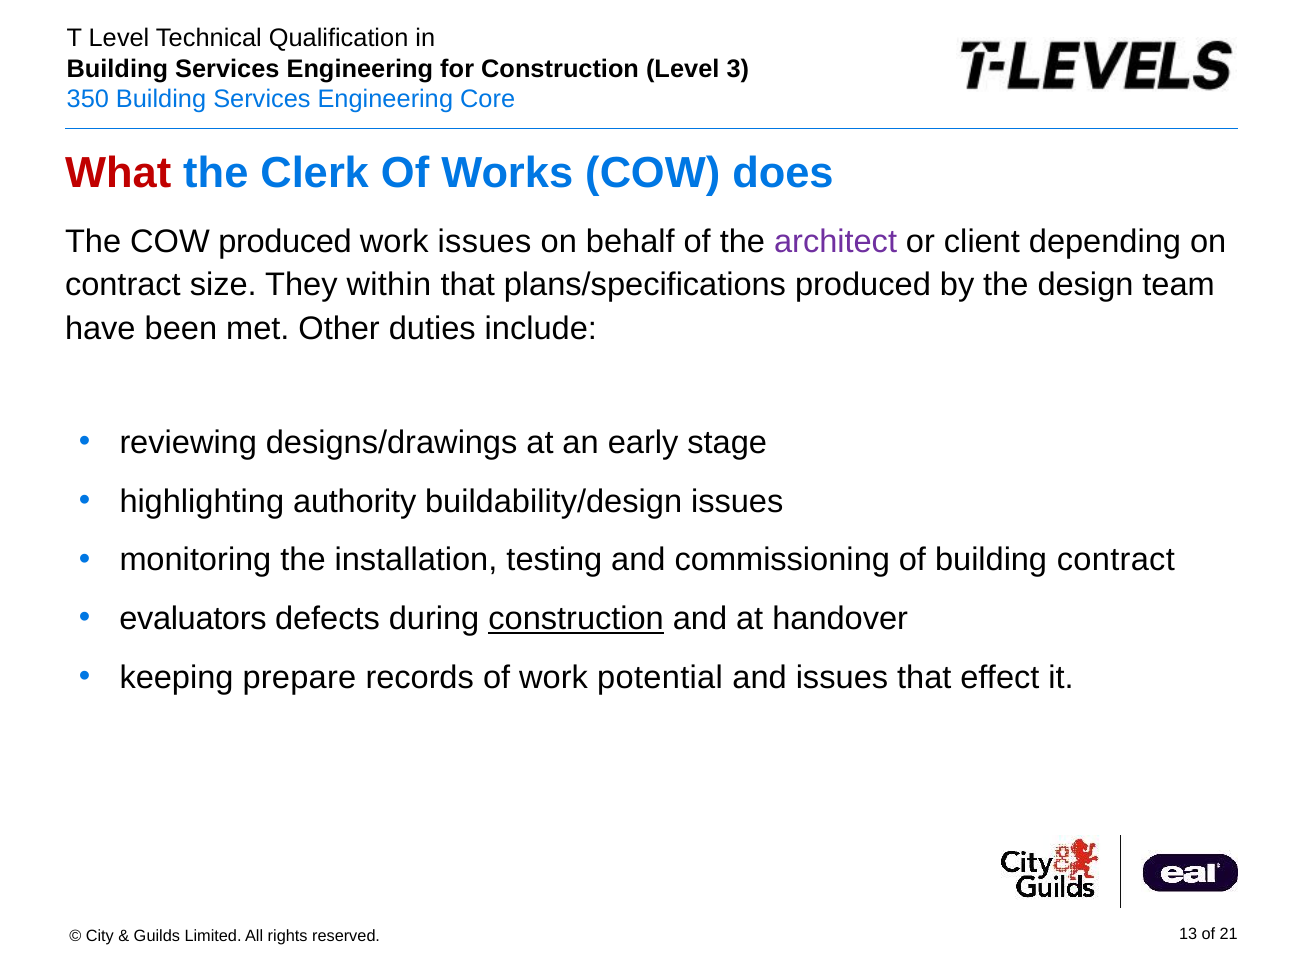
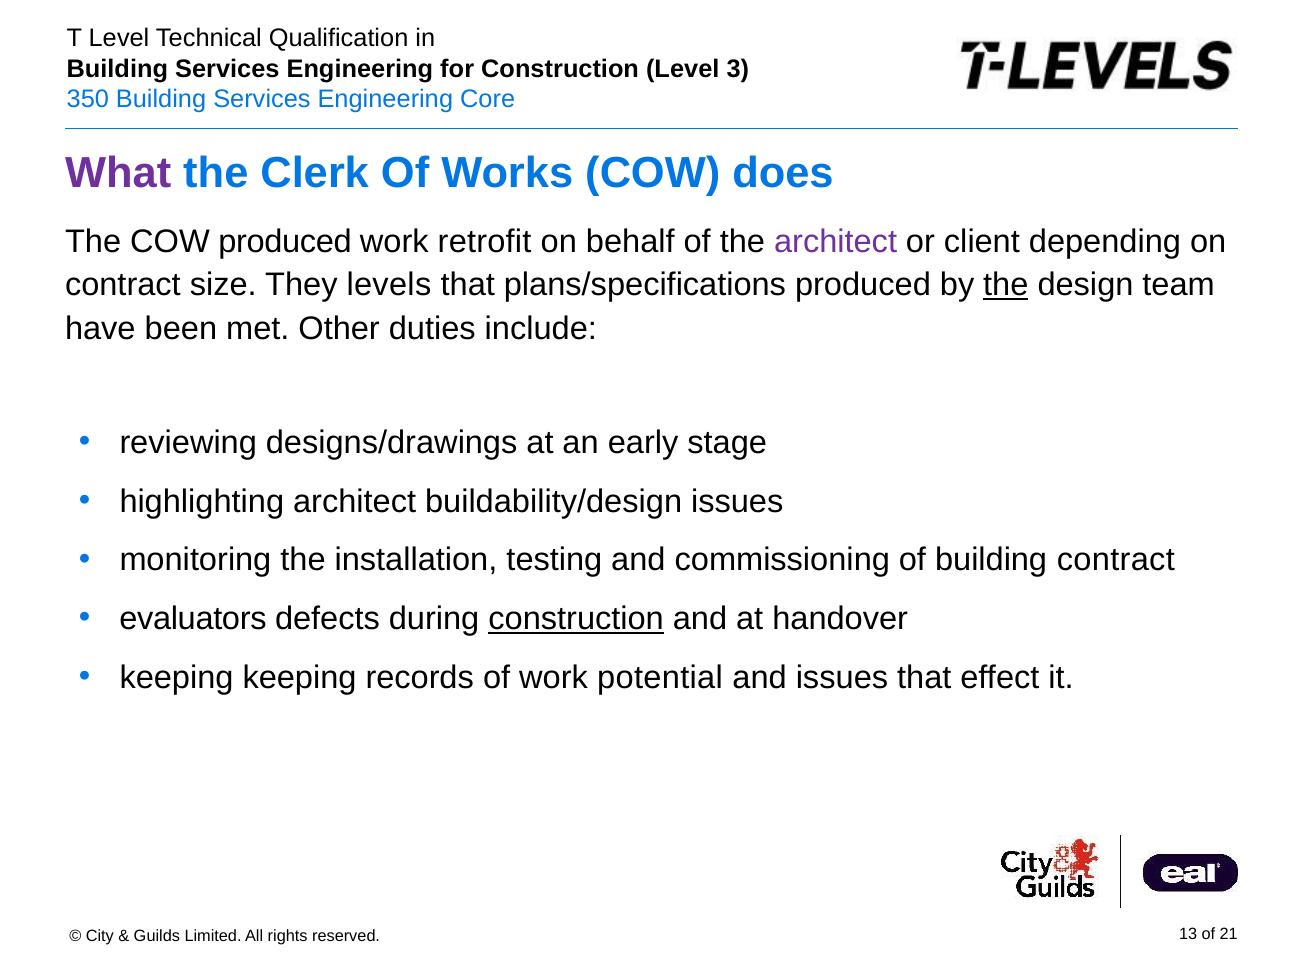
What colour: red -> purple (118, 173)
work issues: issues -> retrofit (485, 242)
within: within -> levels (389, 285)
the underline: none -> present (1006, 285)
highlighting authority: authority -> architect (355, 502)
keeping prepare: prepare -> keeping (300, 678)
